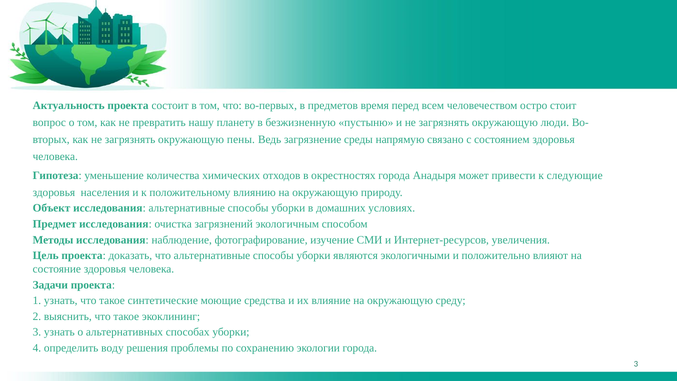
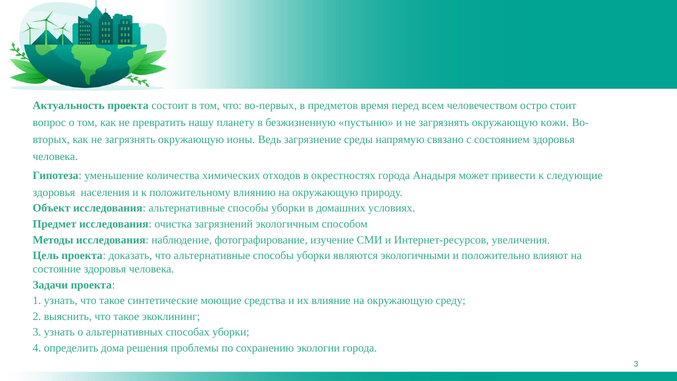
люди: люди -> кожи (555, 123)
пены: пены -> ионы (241, 139)
воду: воду -> дома (112, 348)
